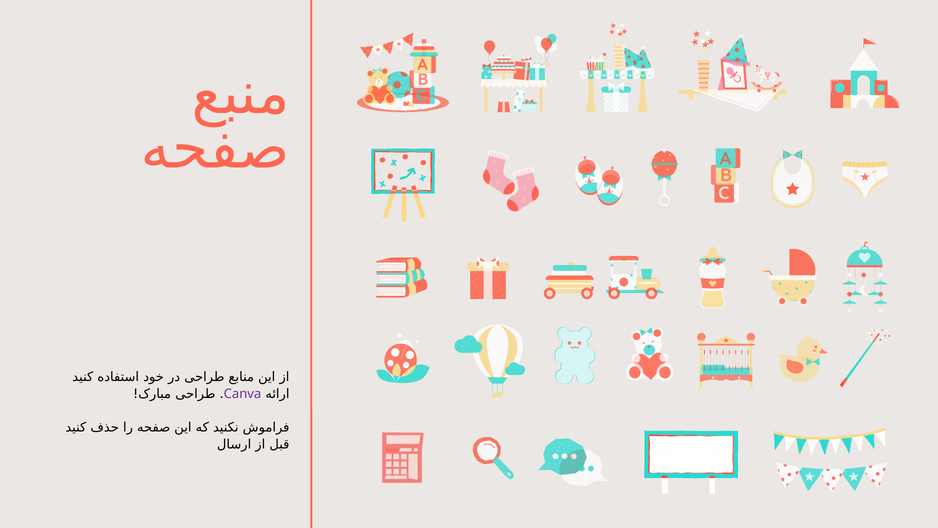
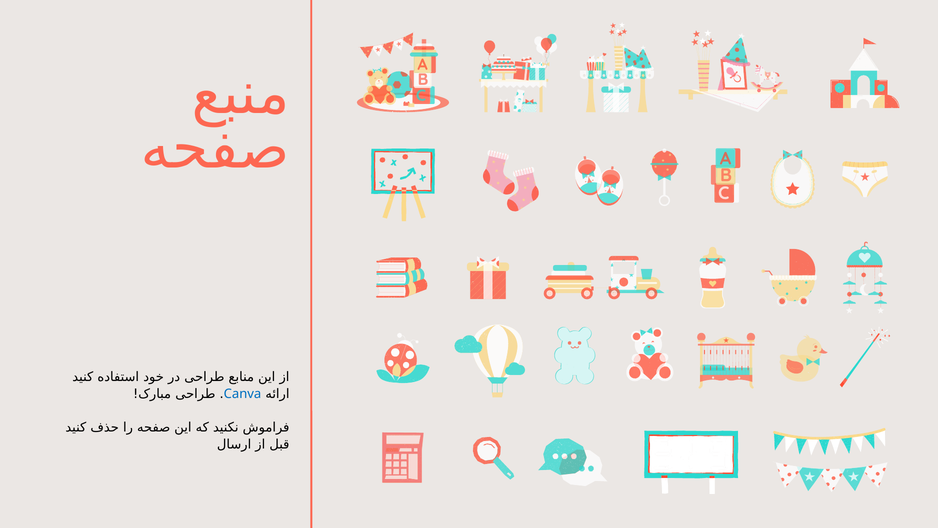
Canva colour: purple -> blue (242, 393)
